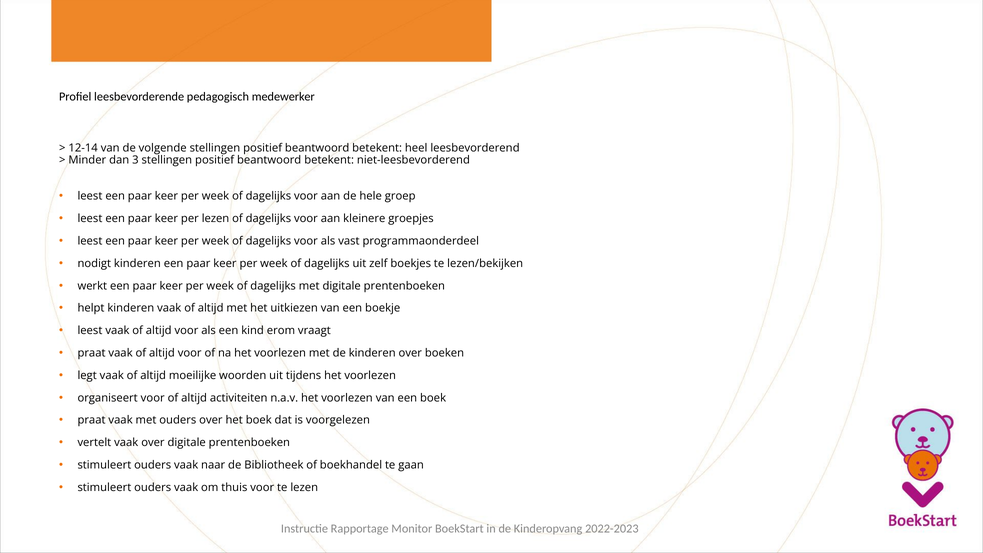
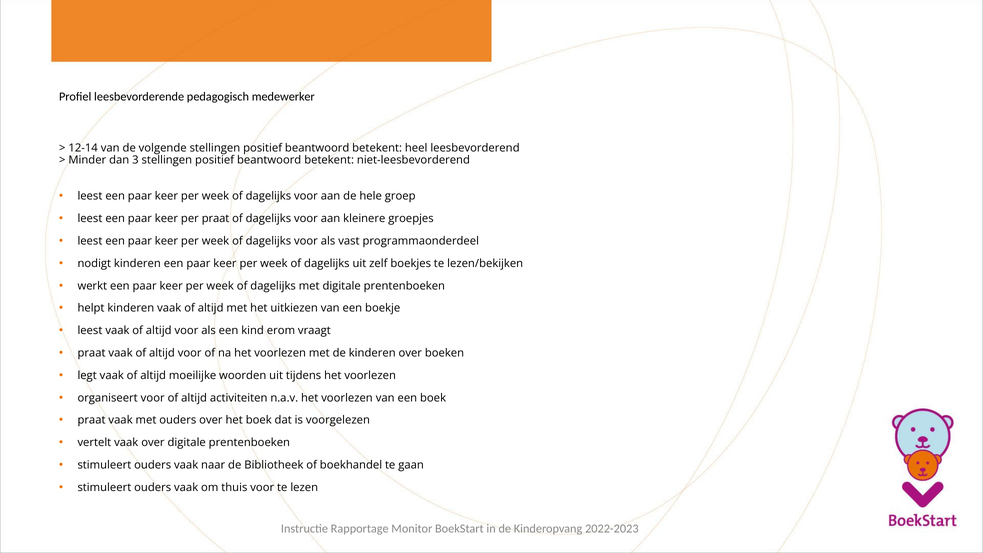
per lezen: lezen -> praat (216, 219)
